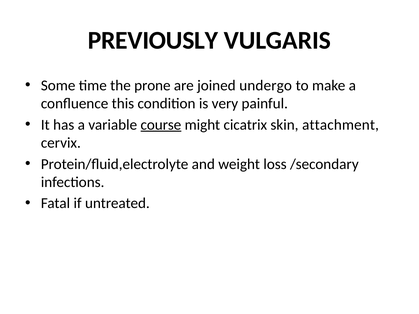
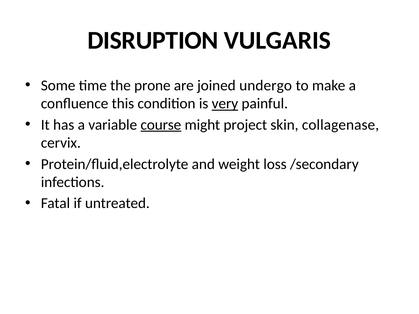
PREVIOUSLY: PREVIOUSLY -> DISRUPTION (153, 41)
very underline: none -> present (225, 104)
cicatrix: cicatrix -> project (245, 125)
attachment: attachment -> collagenase (341, 125)
